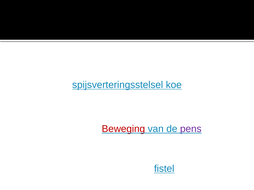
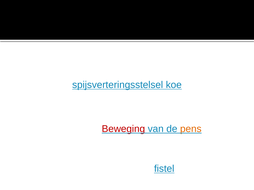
pens colour: purple -> orange (191, 129)
